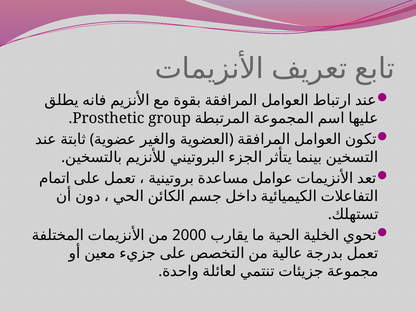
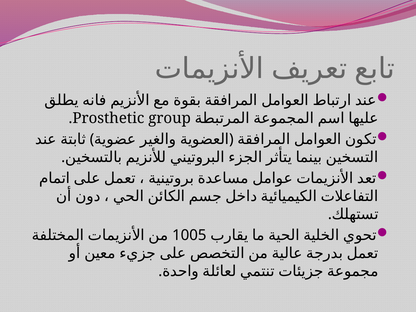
2000: 2000 -> 1005 (189, 235)
